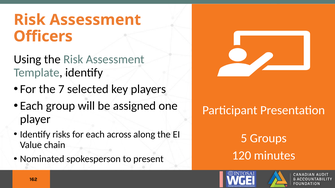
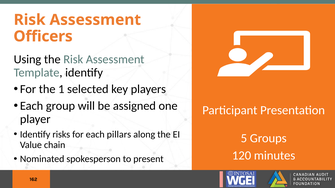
7: 7 -> 1 (61, 89)
across: across -> pillars (119, 135)
